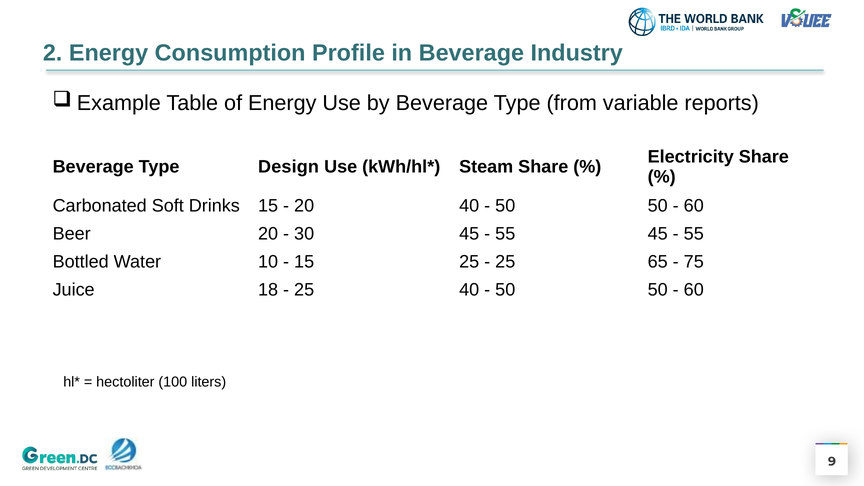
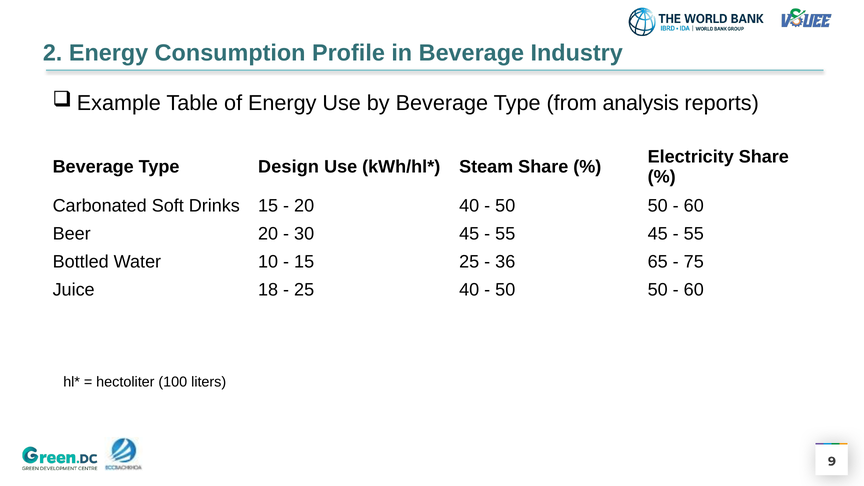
variable: variable -> analysis (641, 103)
25: 25 -> 36 (505, 262)
